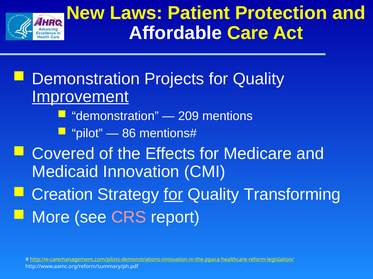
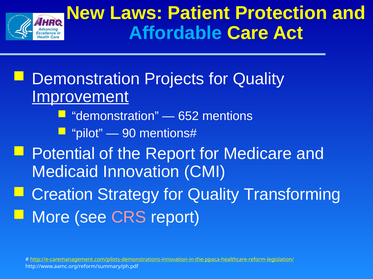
Affordable colour: white -> light blue (175, 33)
209: 209 -> 652 (188, 116)
86: 86 -> 90 (129, 134)
Covered: Covered -> Potential (63, 154)
the Effects: Effects -> Report (170, 154)
for underline: present -> none (173, 195)
